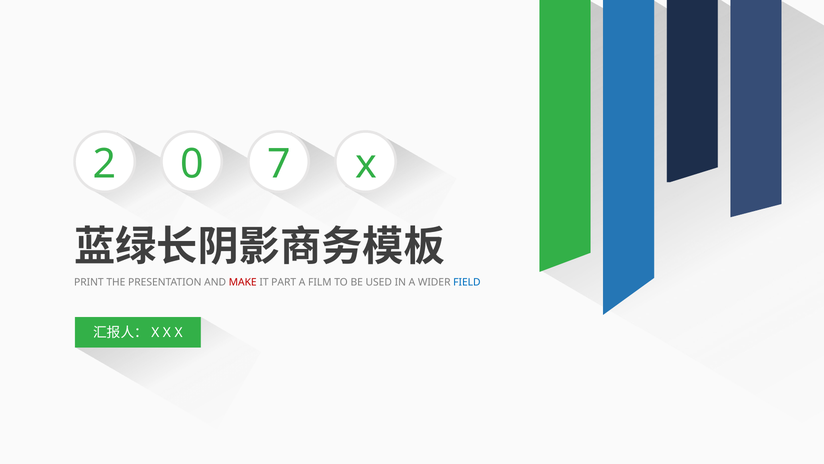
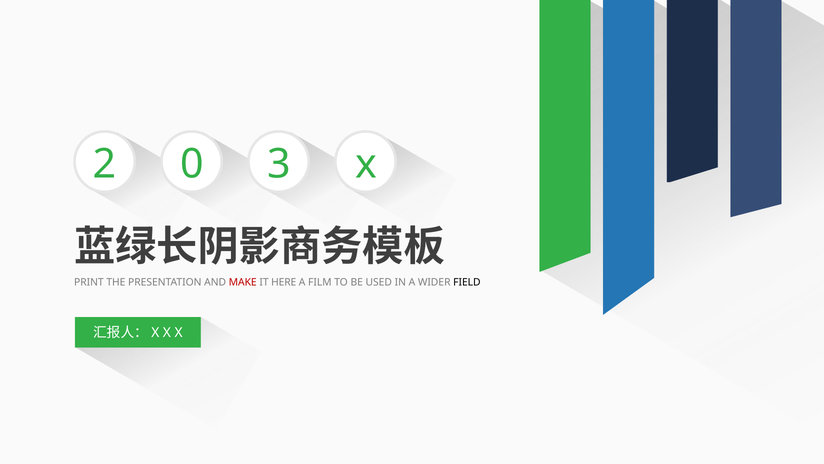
7: 7 -> 3 (279, 164)
PART: PART -> HERE (284, 282)
FIELD colour: blue -> black (467, 282)
